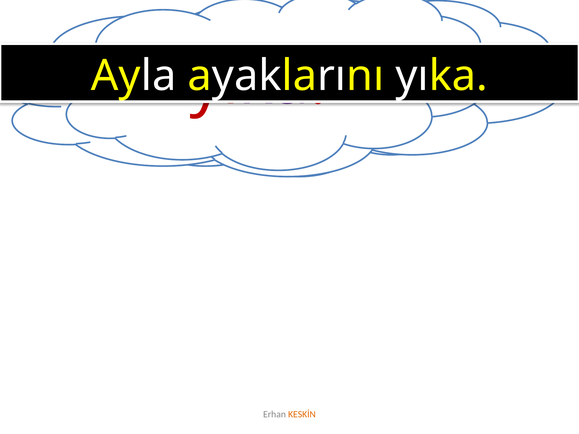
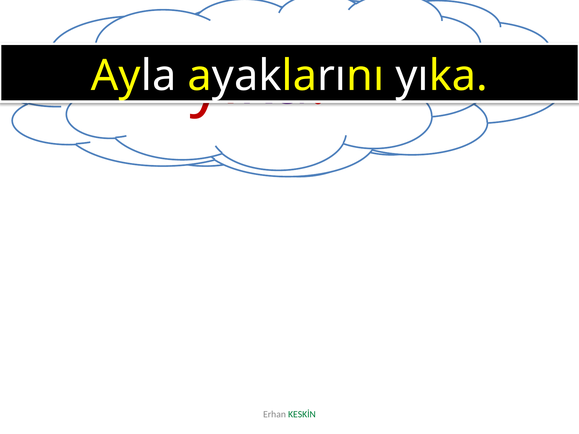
KESKİN colour: orange -> green (302, 415)
